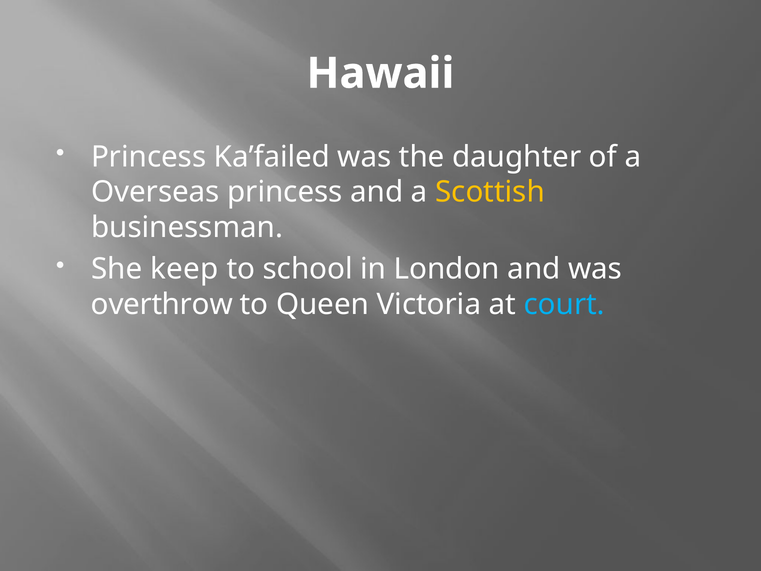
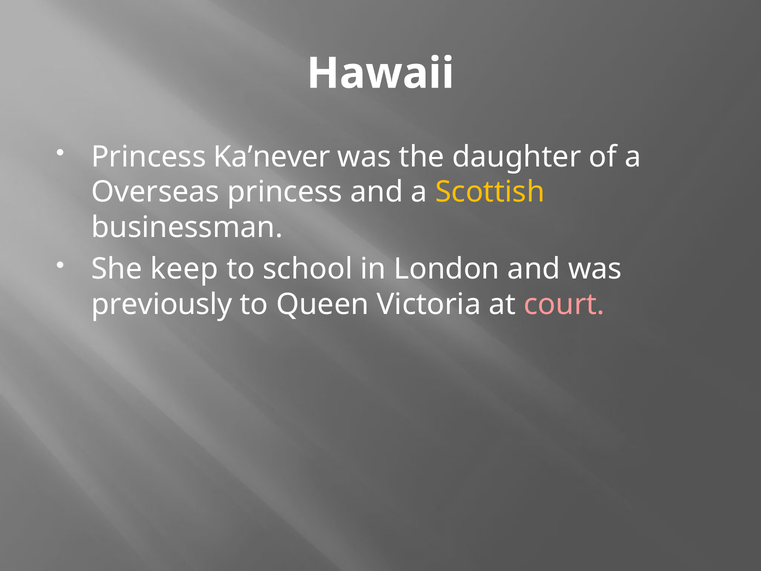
Ka’failed: Ka’failed -> Ka’never (272, 157)
overthrow: overthrow -> previously (162, 304)
court colour: light blue -> pink (564, 304)
